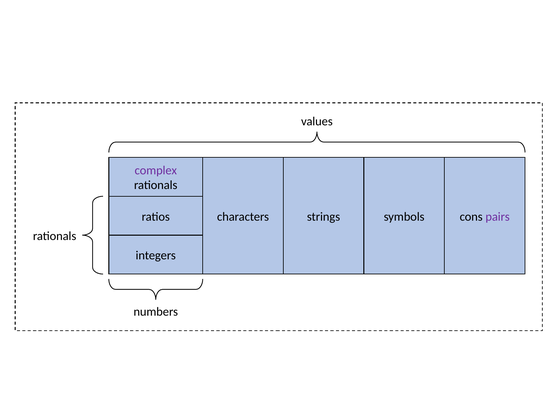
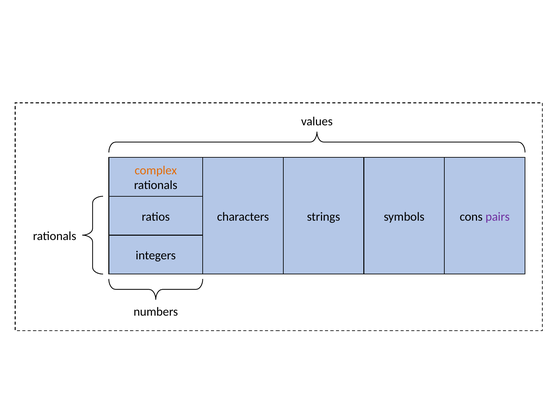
complex colour: purple -> orange (156, 170)
